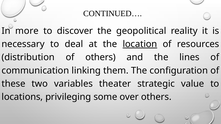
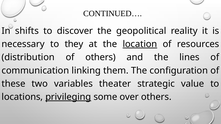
more: more -> shifts (27, 31)
deal: deal -> they (74, 44)
privileging underline: none -> present (68, 97)
